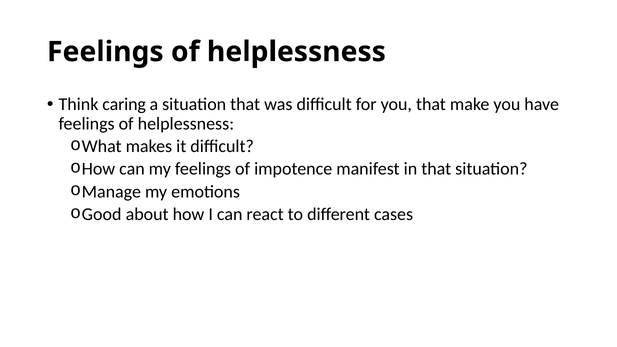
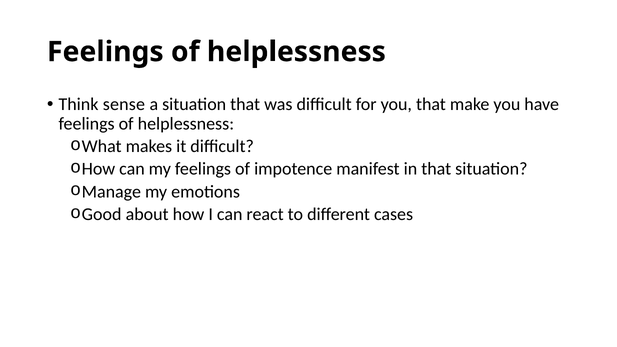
caring: caring -> sense (124, 104)
